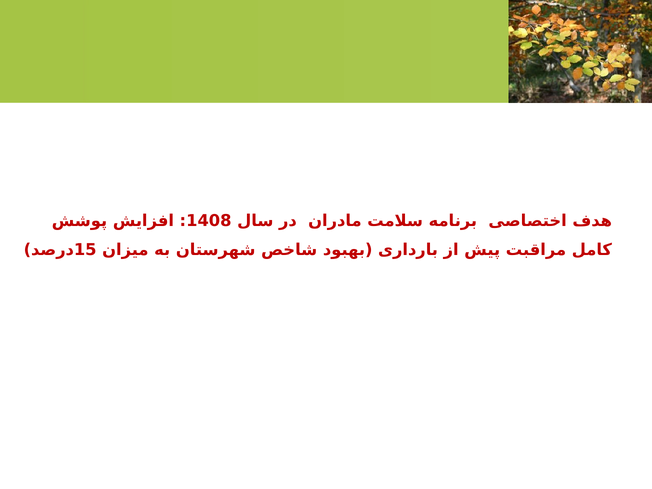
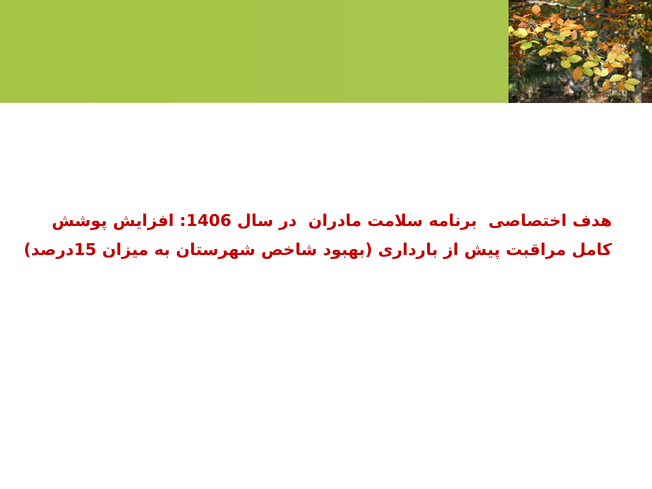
1408: 1408 -> 1406 (209, 221)
